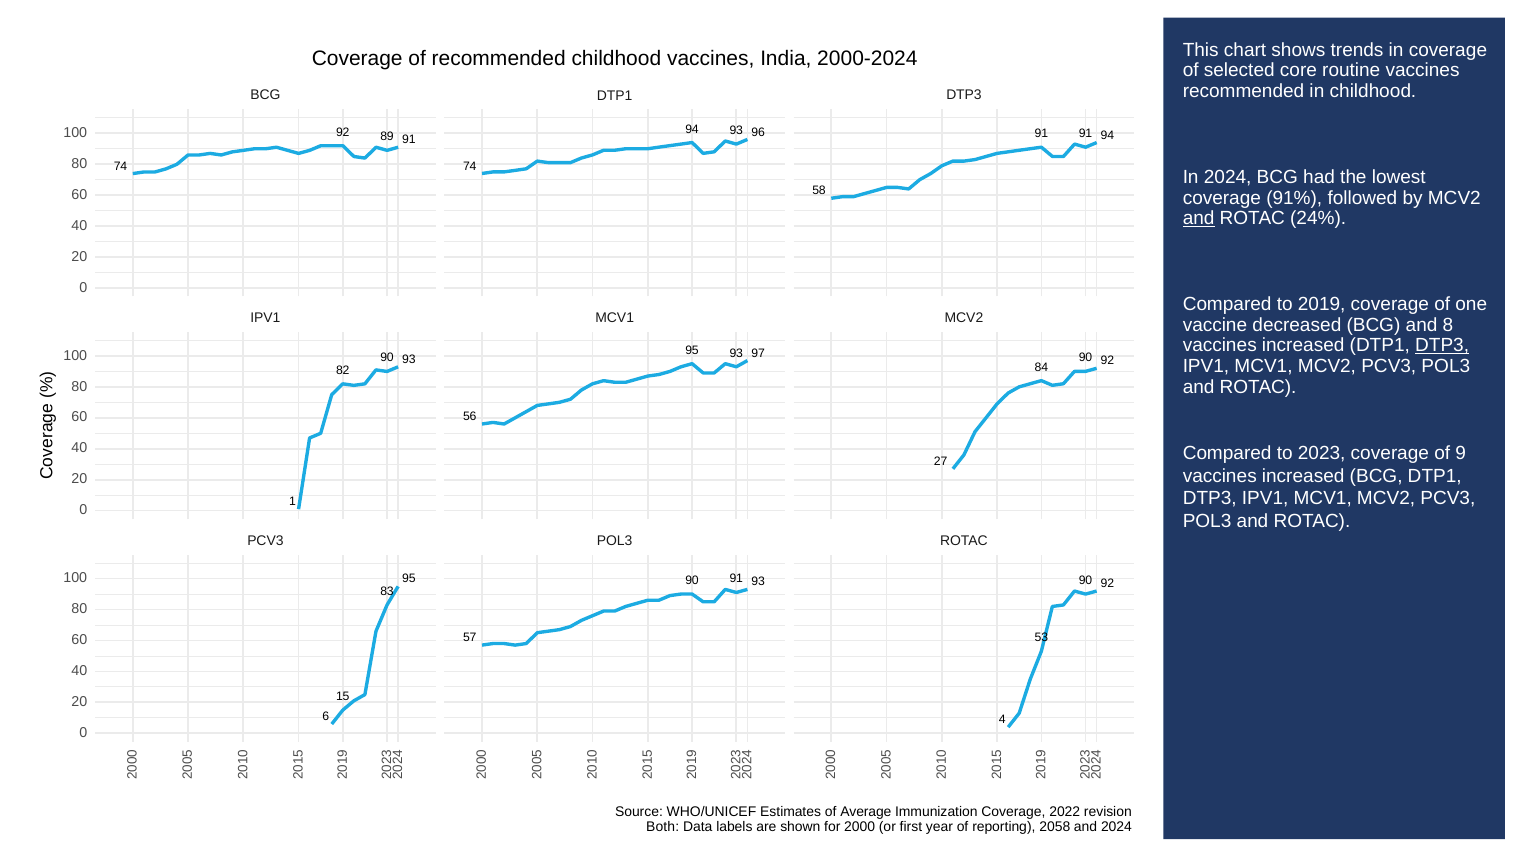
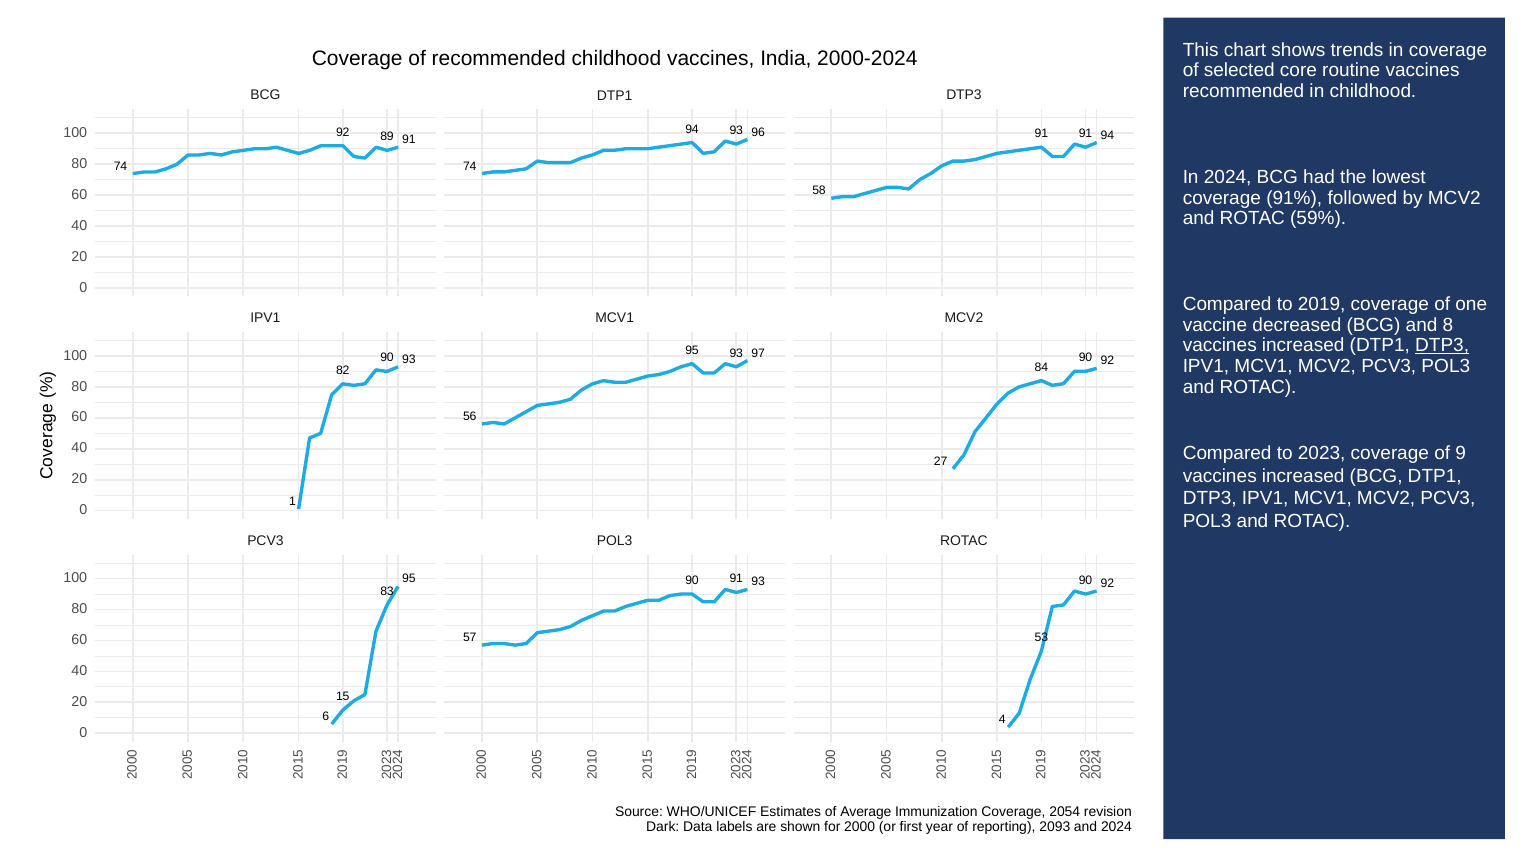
and underline: present -> none (1199, 218)
24%: 24% -> 59% (1318, 218)
2022: 2022 -> 2054 (1065, 812)
Both: Both -> Dark (663, 827)
2058: 2058 -> 2093 (1055, 827)
